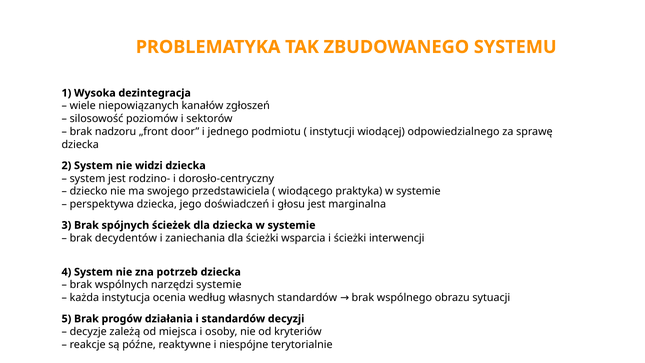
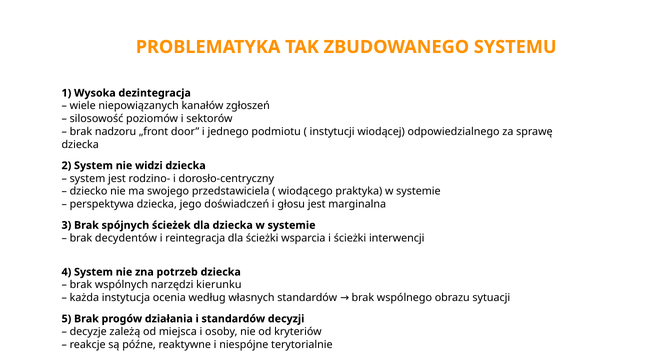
zaniechania: zaniechania -> reintegracja (195, 238)
narzędzi systemie: systemie -> kierunku (219, 285)
